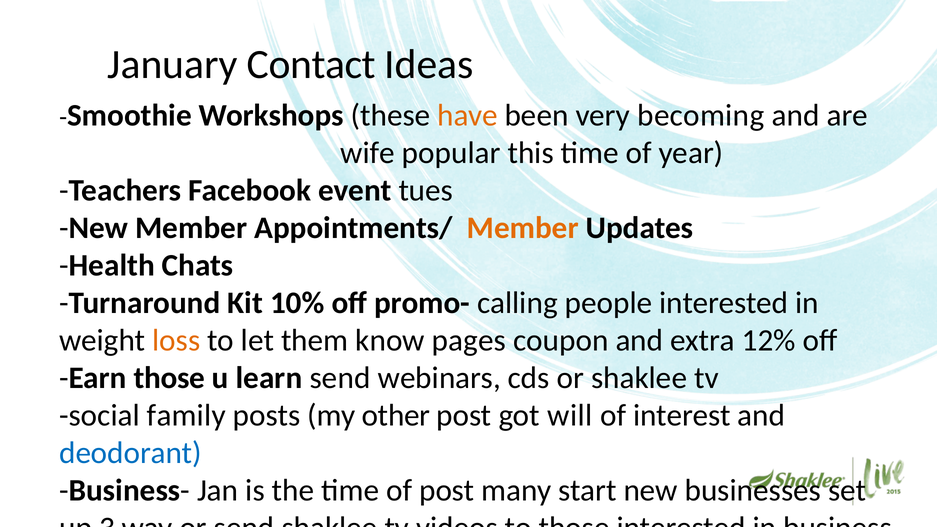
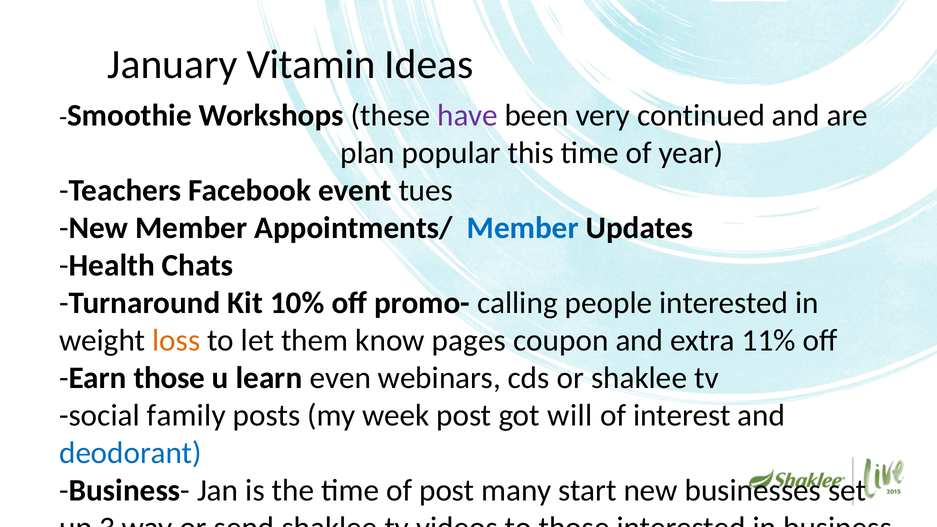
Contact: Contact -> Vitamin (311, 64)
have colour: orange -> purple (468, 116)
becoming: becoming -> continued (701, 116)
wife: wife -> plan (368, 153)
Member colour: orange -> blue (523, 228)
12%: 12% -> 11% (769, 340)
learn send: send -> even (340, 378)
other: other -> week (396, 415)
